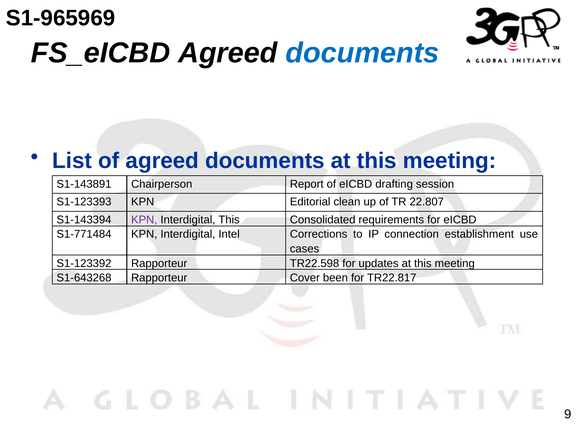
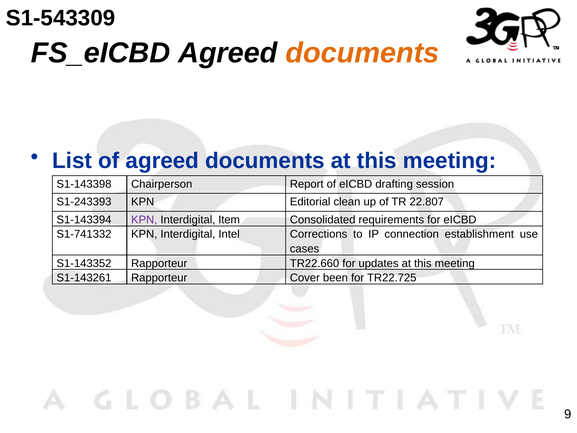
S1-965969: S1-965969 -> S1-543309 (61, 18)
documents colour: blue -> orange (362, 53)
S1-143891: S1-143891 -> S1-143398 (84, 184)
S1-123393: S1-123393 -> S1-243393 (84, 202)
Interdigital This: This -> Item (229, 220)
S1-771484: S1-771484 -> S1-741332 (84, 234)
S1-123392: S1-123392 -> S1-143352 (84, 263)
TR22.598: TR22.598 -> TR22.660 (315, 263)
S1-643268: S1-643268 -> S1-143261 (84, 278)
TR22.817: TR22.817 -> TR22.725 (392, 278)
